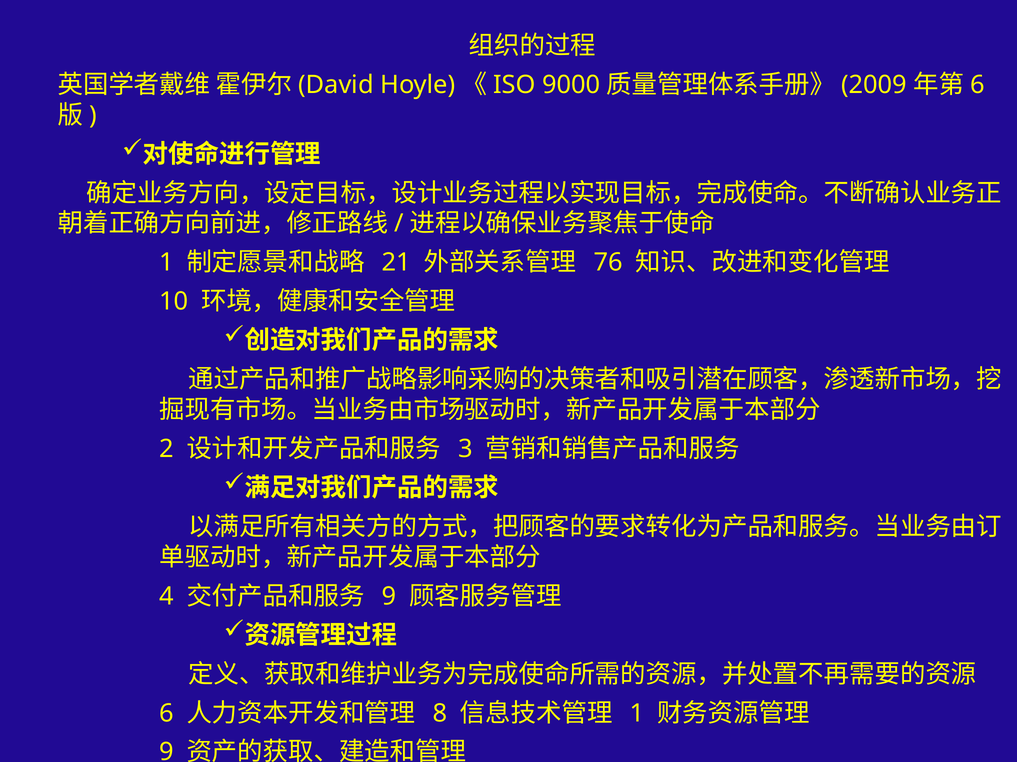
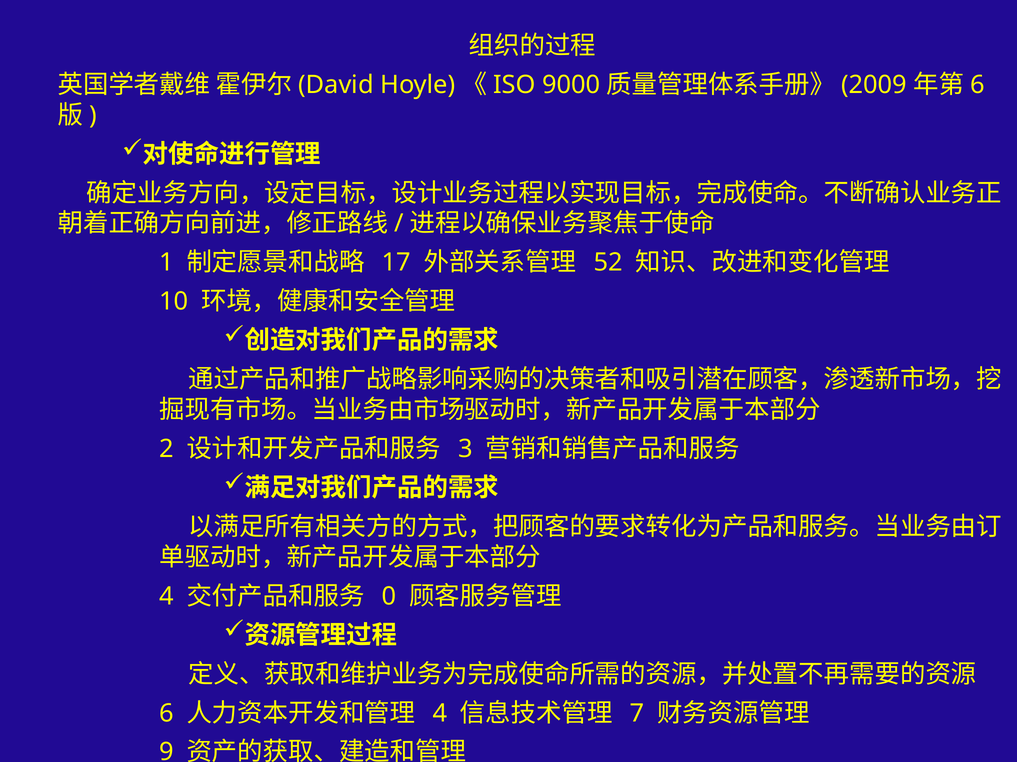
21: 21 -> 17 (396, 263)
76: 76 -> 52 (608, 263)
9: 9 -> 0 (389, 597)
8: 8 -> 4 (440, 714)
1: 1 -> 7 (637, 714)
